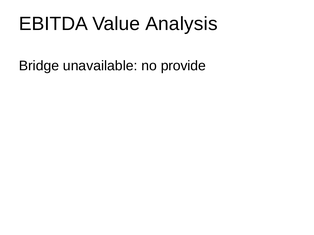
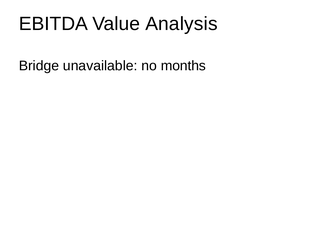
provide: provide -> months (183, 66)
